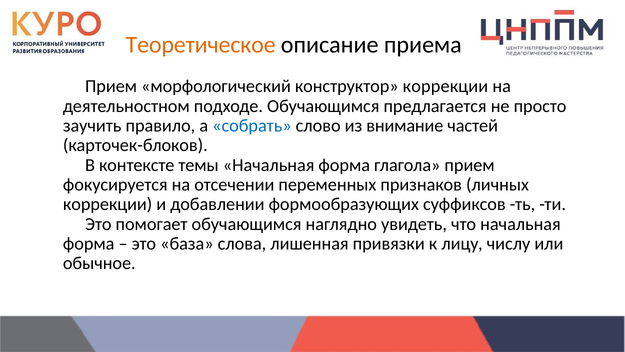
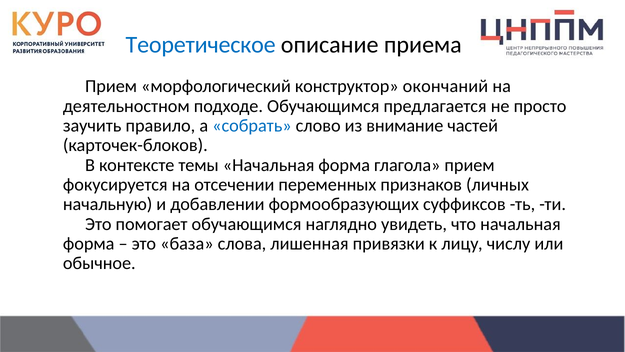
Теоретическое colour: orange -> blue (201, 45)
конструктор коррекции: коррекции -> окончаний (445, 86)
коррекции: коррекции -> начальную (108, 204)
